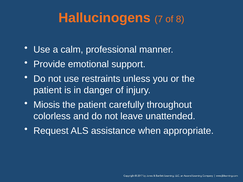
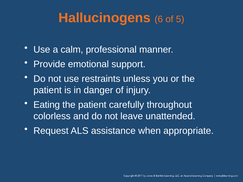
7: 7 -> 6 (159, 19)
8: 8 -> 5 (180, 19)
Miosis: Miosis -> Eating (47, 105)
